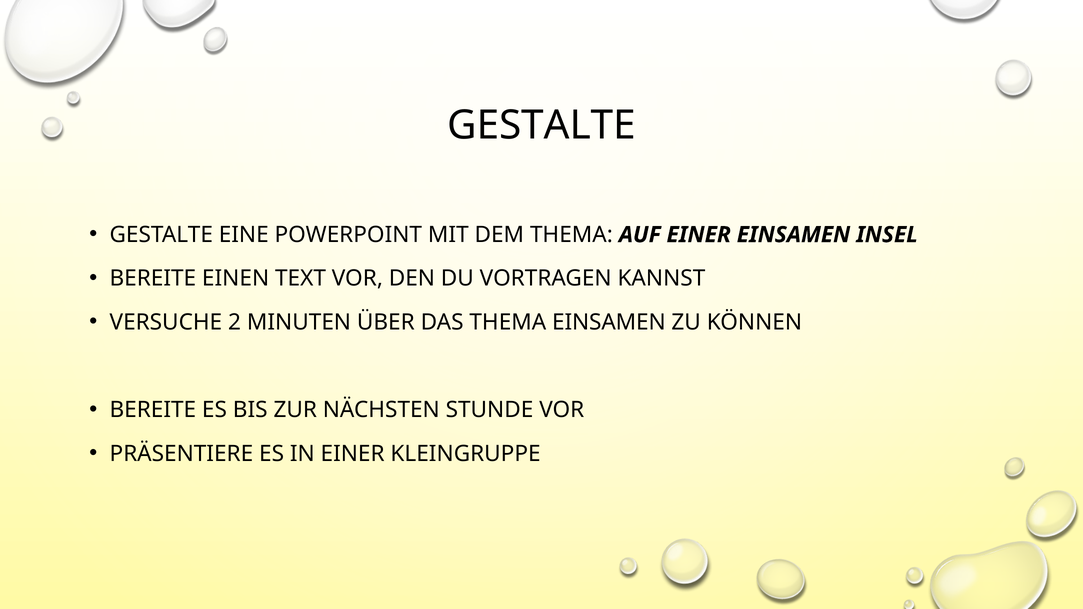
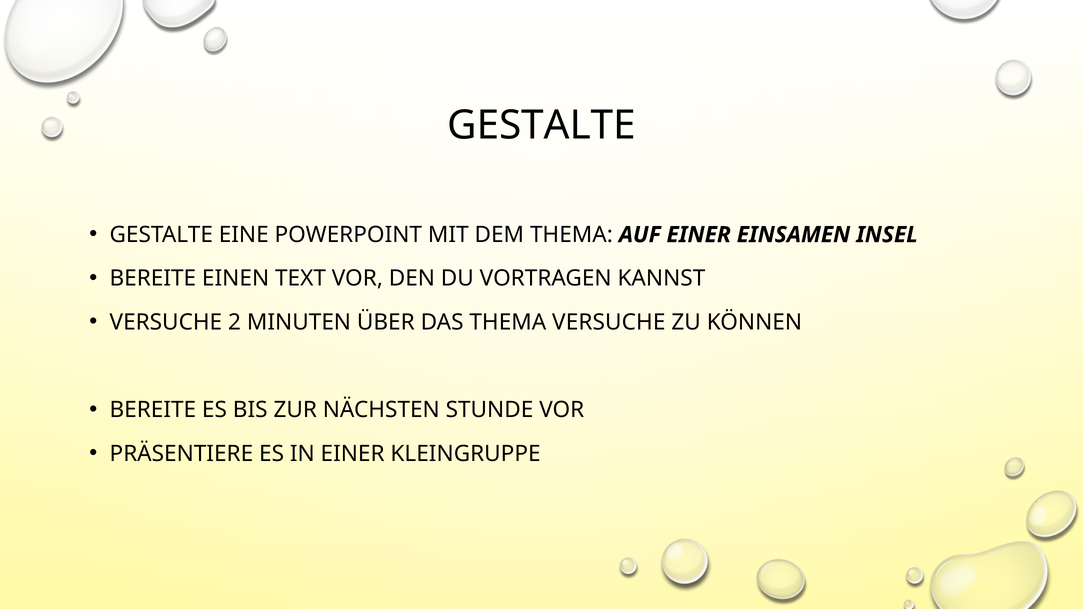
THEMA EINSAMEN: EINSAMEN -> VERSUCHE (609, 322)
